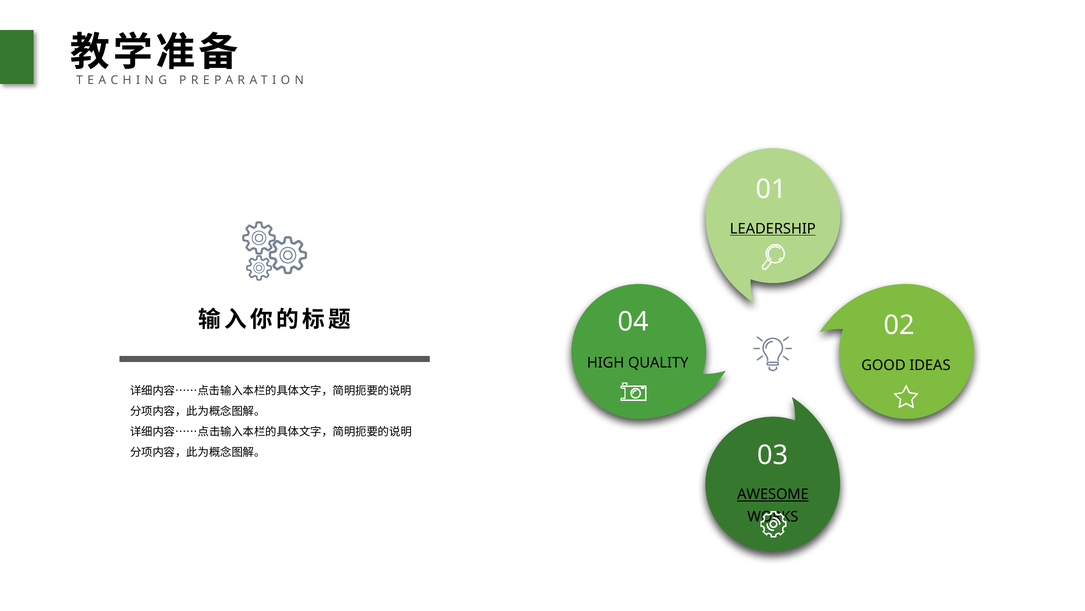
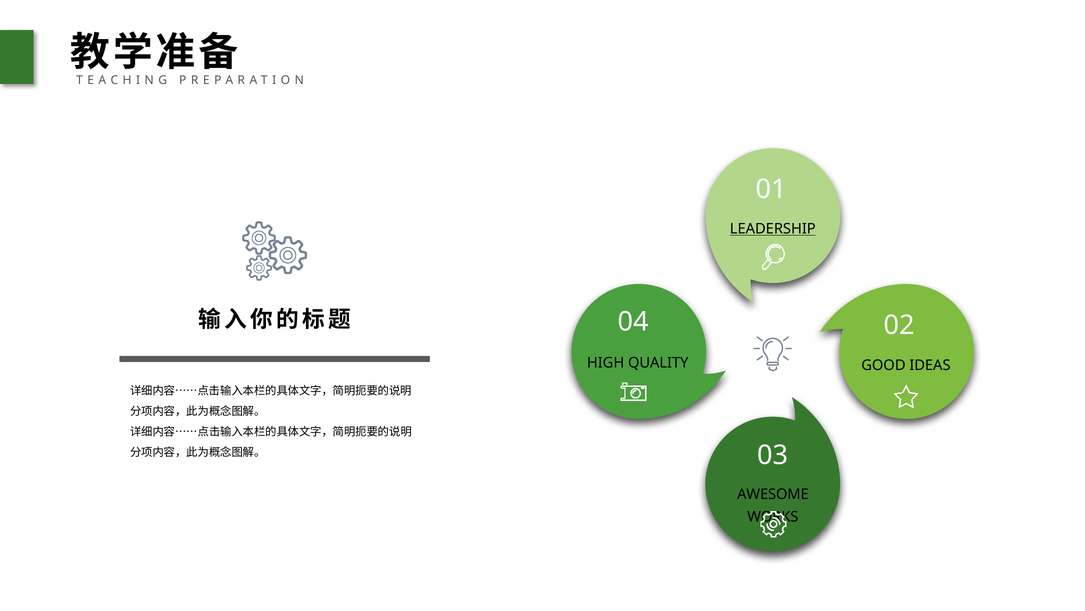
AWESOME underline: present -> none (773, 494)
